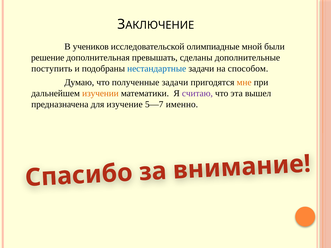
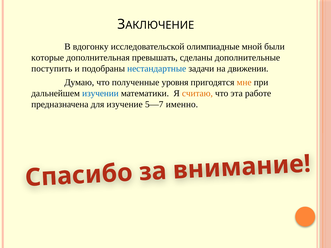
учеников: учеников -> вдогонку (91, 47)
решение: решение -> которые (48, 58)
способом: способом -> движении (248, 69)
полученные задачи: задачи -> уровня (175, 82)
изучении colour: orange -> blue (100, 94)
считаю colour: purple -> orange (197, 94)
вышел: вышел -> работе (258, 94)
